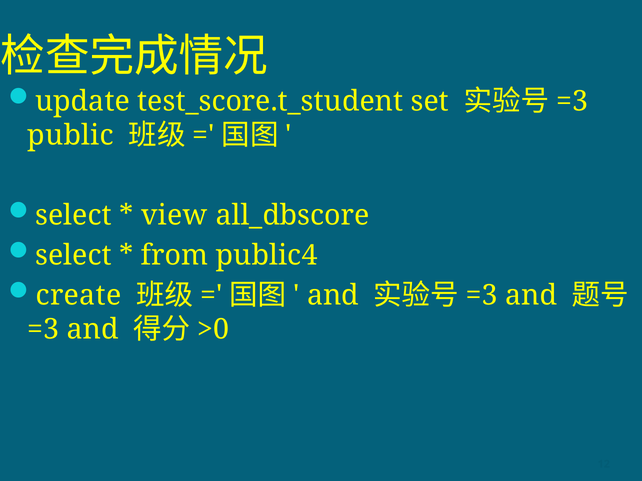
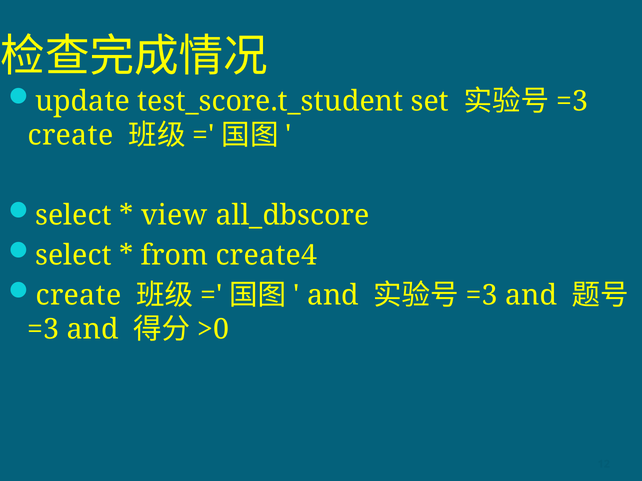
public: public -> create (71, 136)
public4: public4 -> create4 (267, 255)
